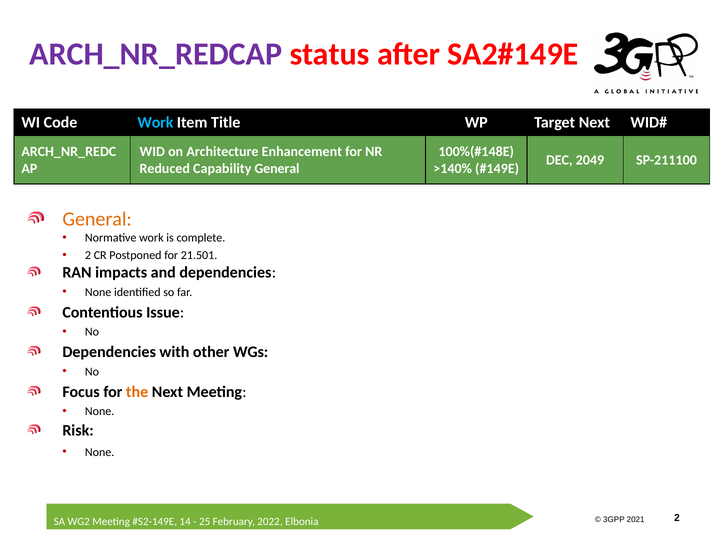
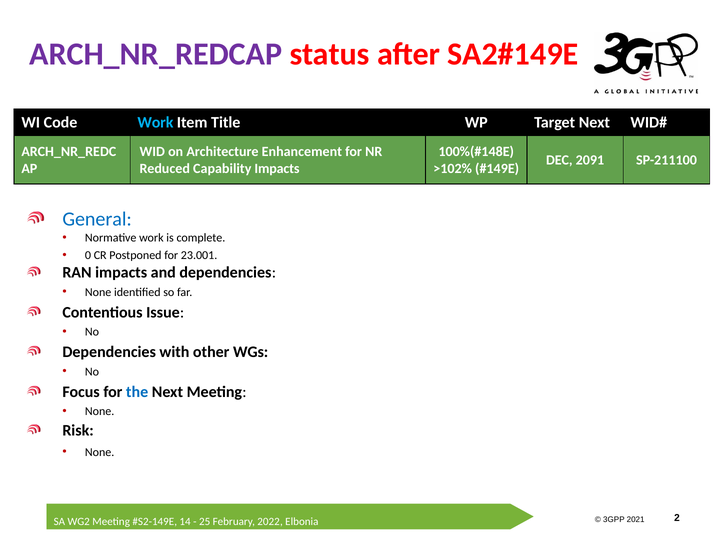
2049: 2049 -> 2091 (590, 160)
Capability General: General -> Impacts (277, 168)
>140%: >140% -> >102% (453, 168)
General colour: orange -> blue (97, 219)
2: 2 -> 0 (88, 255)
21.501: 21.501 -> 23.001 (199, 255)
the colour: orange -> blue (137, 391)
